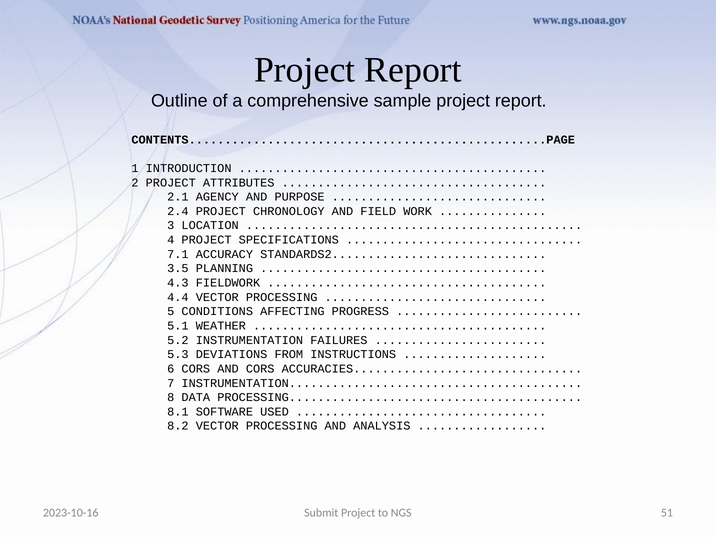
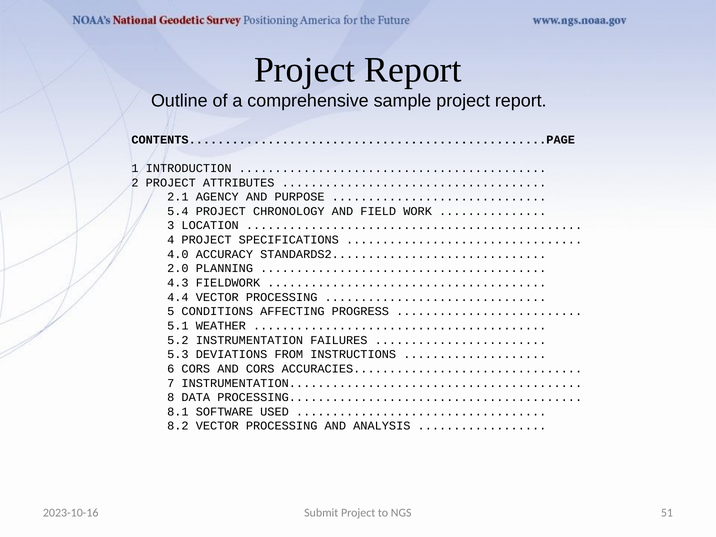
2.4: 2.4 -> 5.4 (178, 211)
7.1: 7.1 -> 4.0 (178, 254)
3.5: 3.5 -> 2.0 (178, 269)
